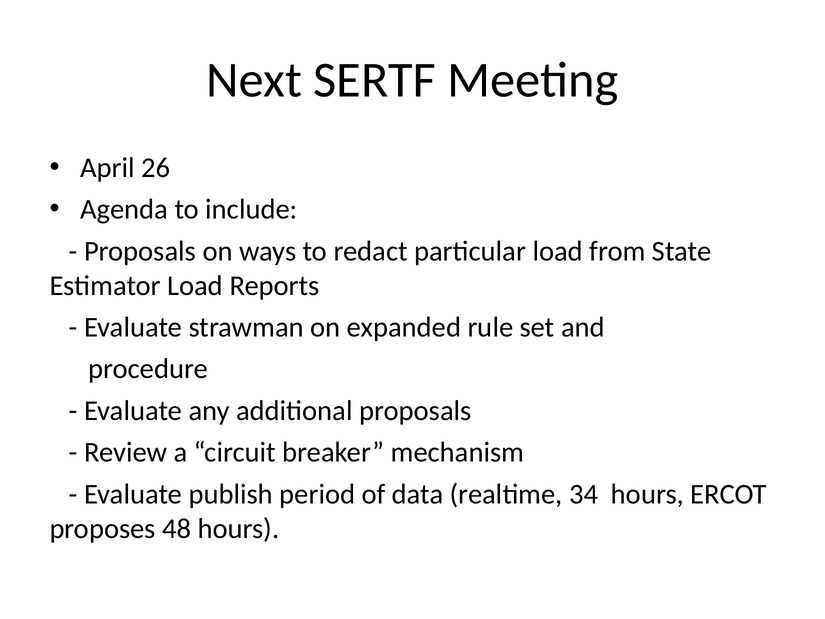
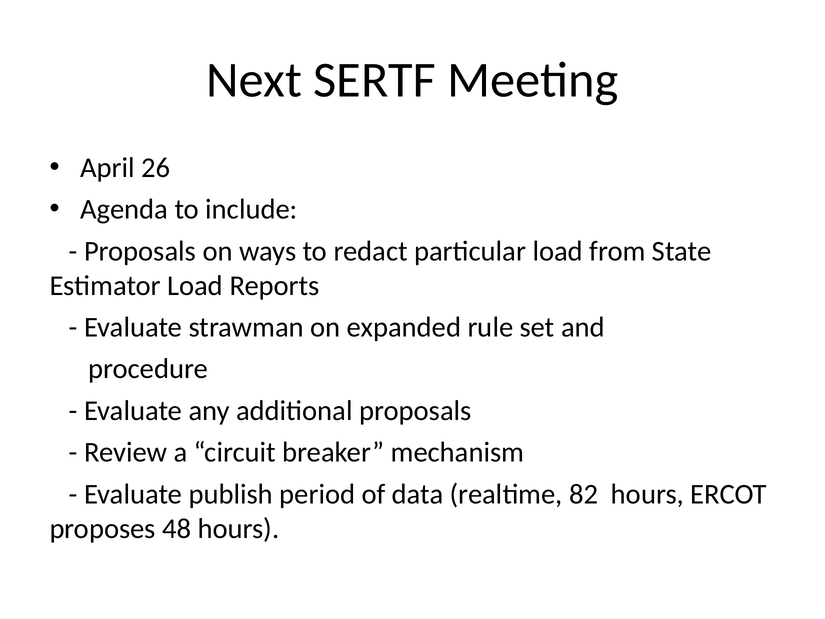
34: 34 -> 82 (584, 494)
